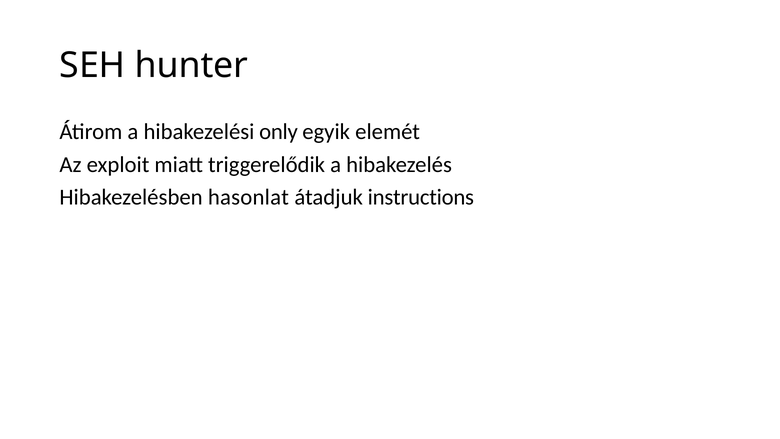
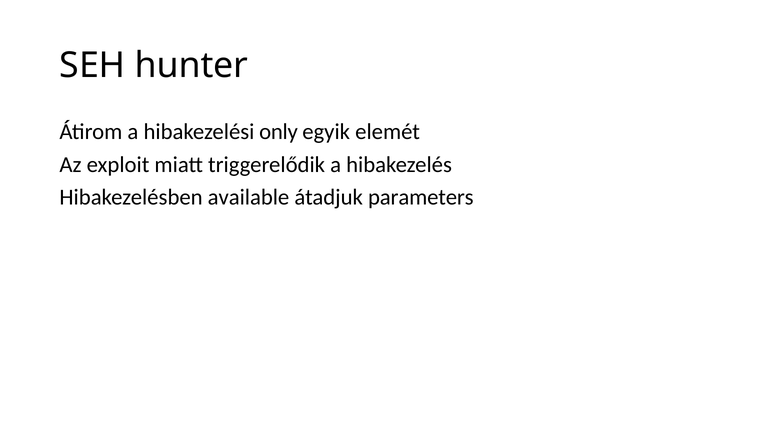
hasonlat: hasonlat -> available (249, 197)
instructions: instructions -> parameters (421, 197)
